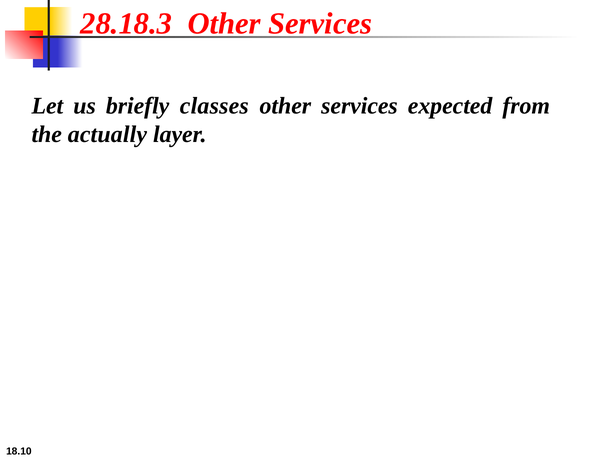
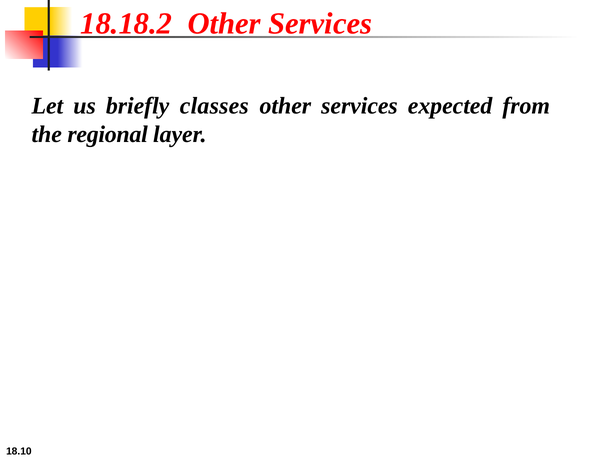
28.18.3: 28.18.3 -> 18.18.2 (126, 24)
actually: actually -> regional (108, 134)
